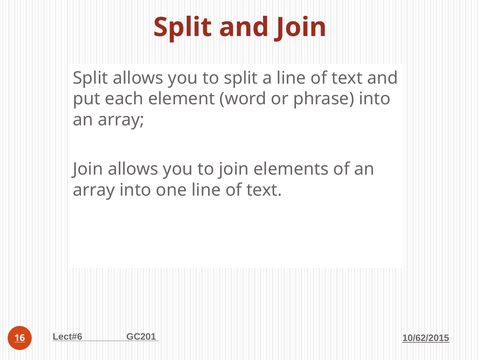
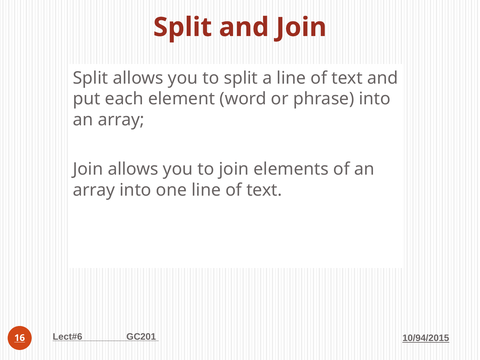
10/62/2015: 10/62/2015 -> 10/94/2015 (426, 338)
